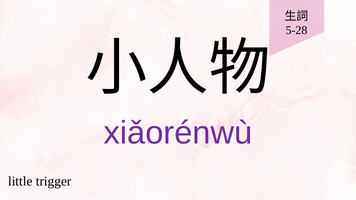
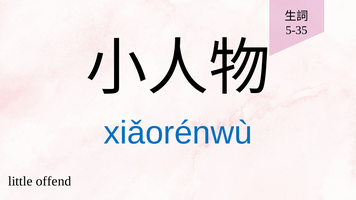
5-28: 5-28 -> 5-35 (296, 30)
xiǎorénwù colour: purple -> blue (178, 133)
trigger: trigger -> offend (54, 181)
